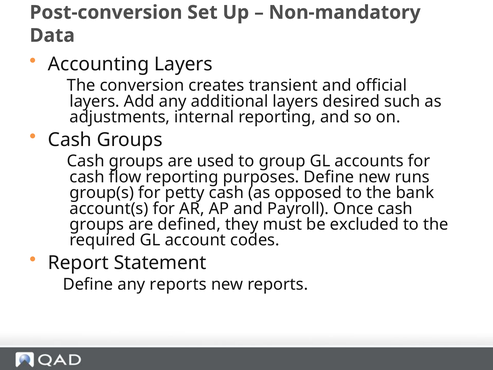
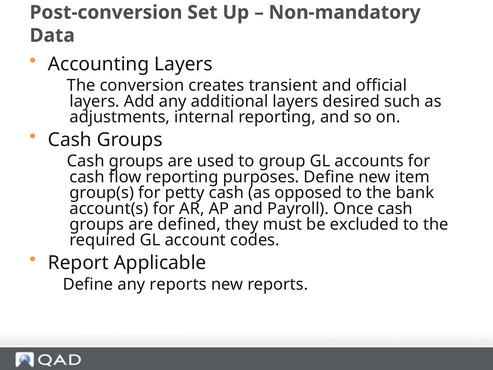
runs: runs -> item (412, 177)
Statement: Statement -> Applicable (160, 263)
